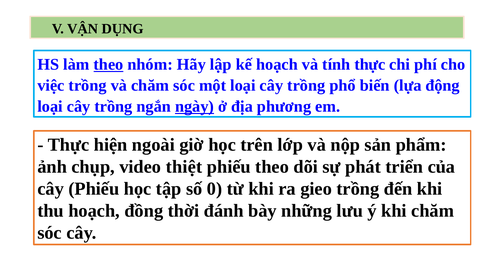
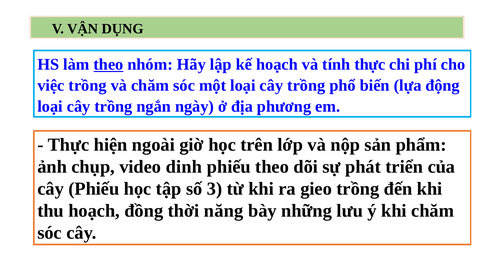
ngày underline: present -> none (195, 106)
thiệt: thiệt -> dinh (184, 167)
0: 0 -> 3 (215, 189)
đánh: đánh -> năng (224, 211)
